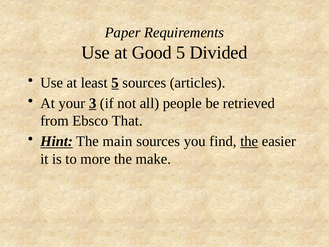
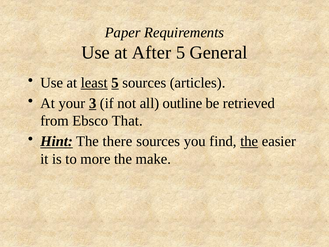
Good: Good -> After (152, 53)
Divided: Divided -> General (219, 53)
least underline: none -> present (94, 83)
people: people -> outline (182, 103)
main: main -> there (118, 141)
